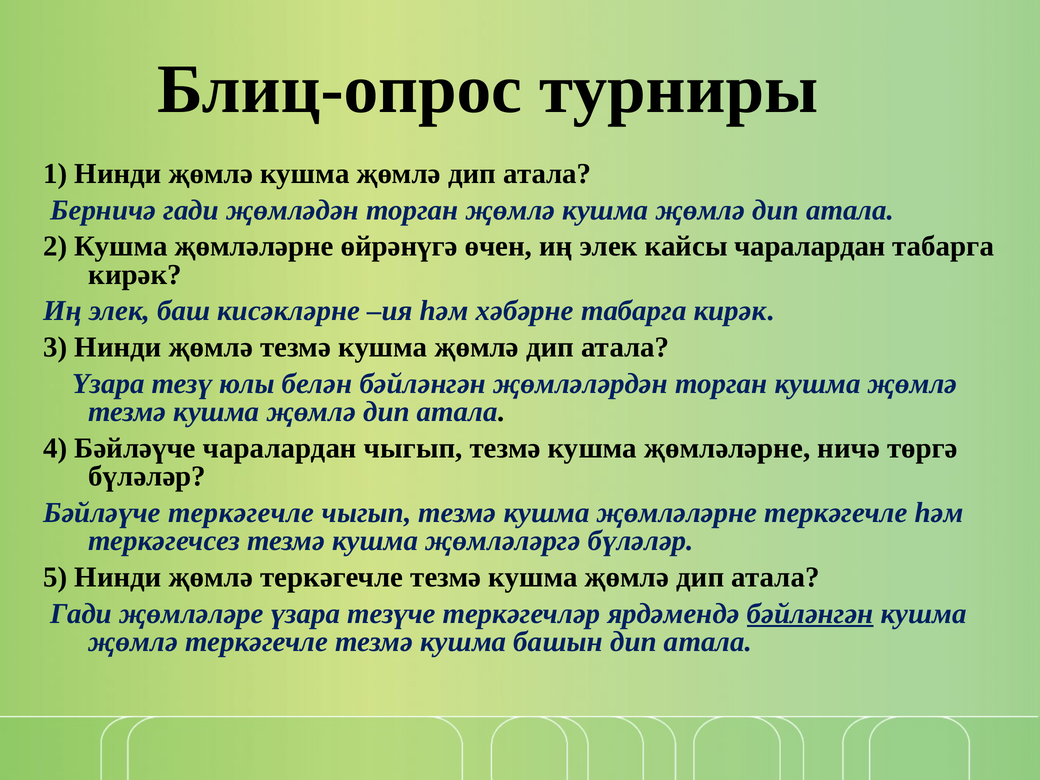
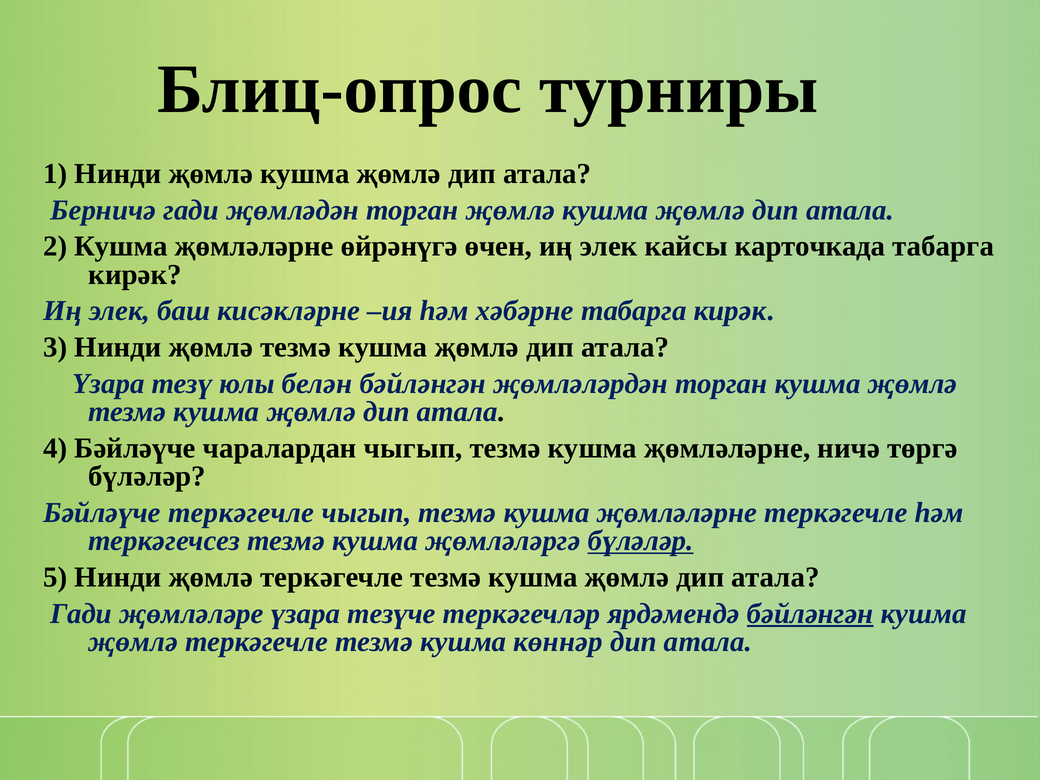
кайсы чаралардан: чаралардан -> карточкада (810, 246)
бүләләр underline: none -> present (641, 541)
башын: башын -> көннәр (558, 642)
